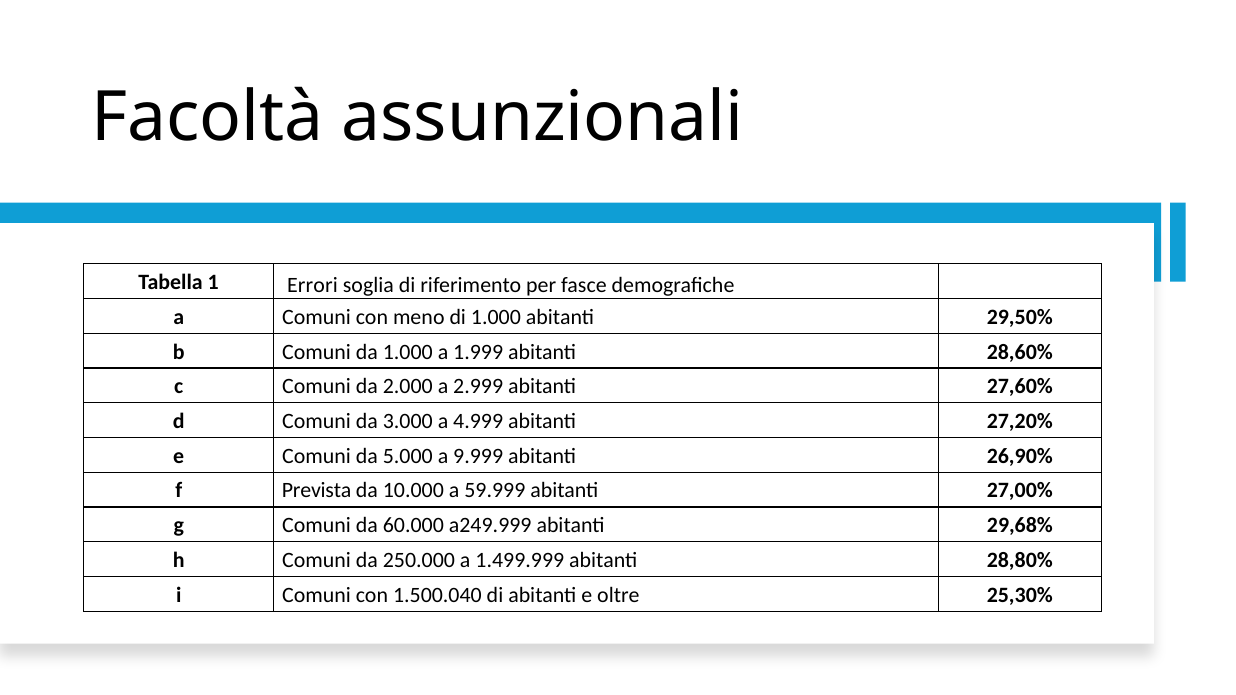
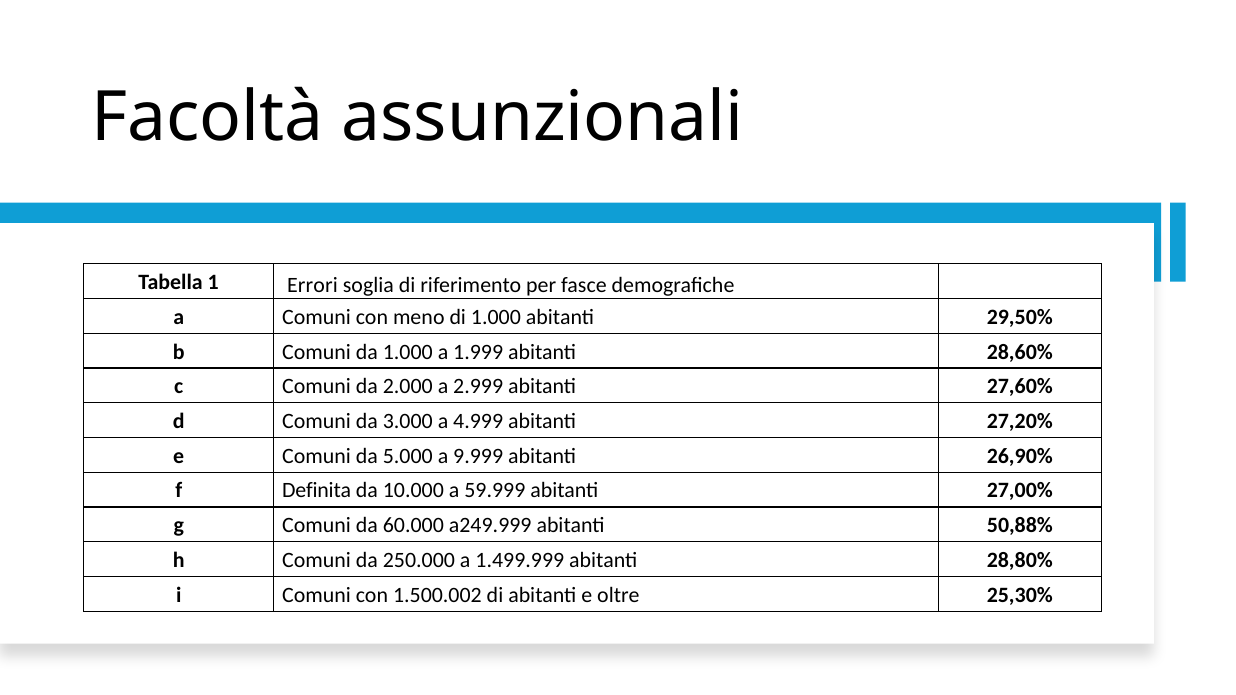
Prevista: Prevista -> Definita (317, 491)
29,68%: 29,68% -> 50,88% (1020, 526)
1.500.040: 1.500.040 -> 1.500.002 (437, 595)
